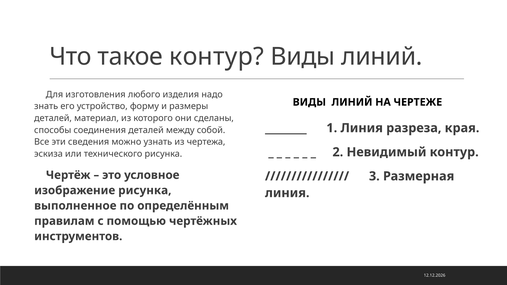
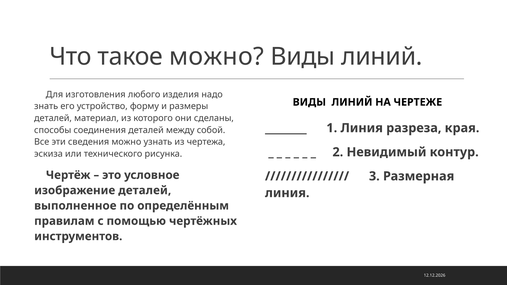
такое контур: контур -> можно (217, 57)
изображение рисунка: рисунка -> деталей (145, 190)
